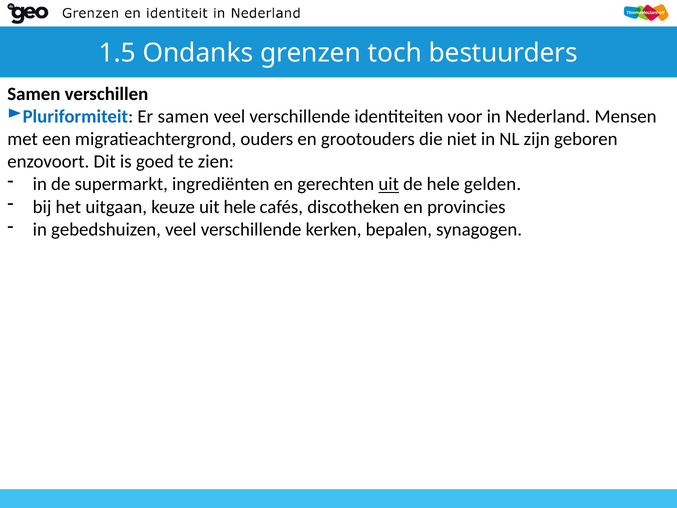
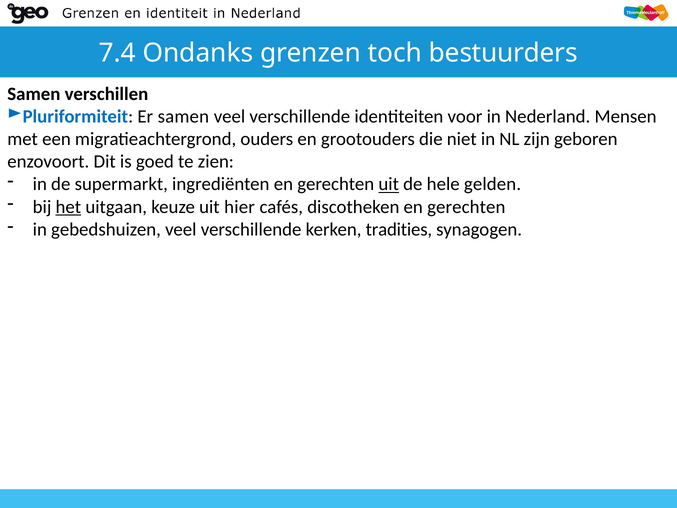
1.5: 1.5 -> 7.4 (117, 53)
het underline: none -> present (68, 207)
uit hele: hele -> hier (240, 207)
discotheken en provincies: provincies -> gerechten (466, 207)
bepalen: bepalen -> tradities (399, 229)
